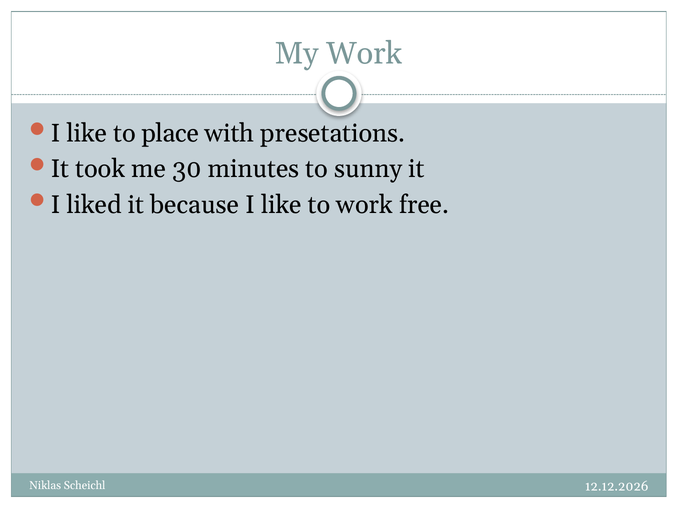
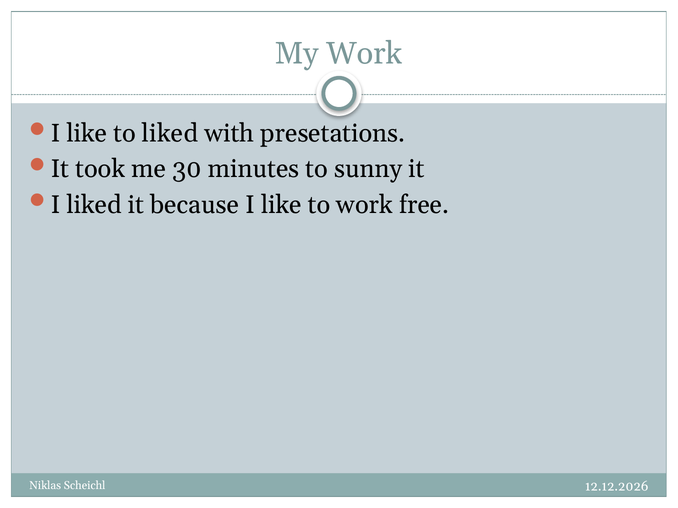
to place: place -> liked (170, 134)
